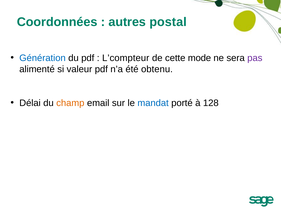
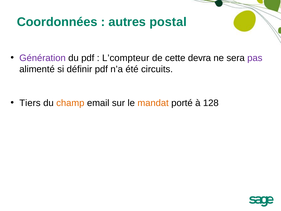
Génération colour: blue -> purple (43, 58)
mode: mode -> devra (199, 58)
valeur: valeur -> définir (79, 69)
obtenu: obtenu -> circuits (157, 69)
Délai: Délai -> Tiers (30, 103)
mandat colour: blue -> orange (153, 103)
